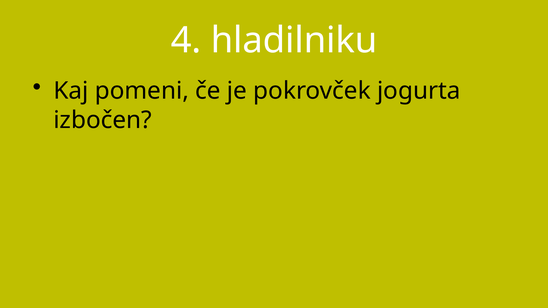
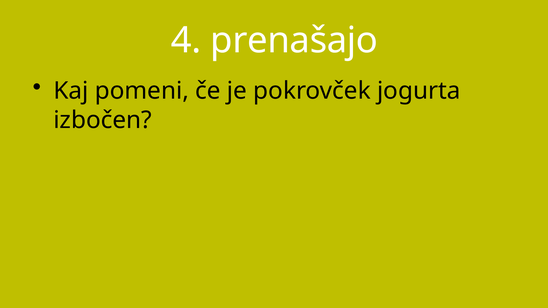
hladilniku: hladilniku -> prenašajo (294, 41)
